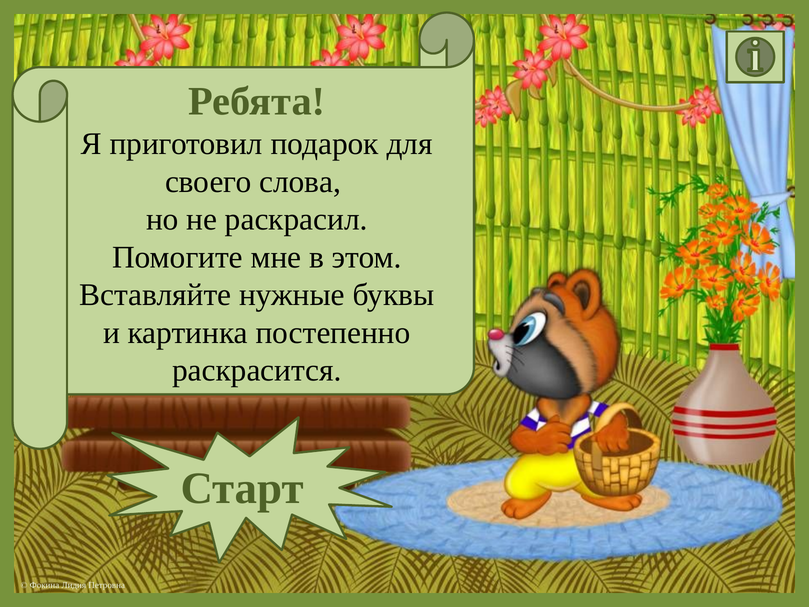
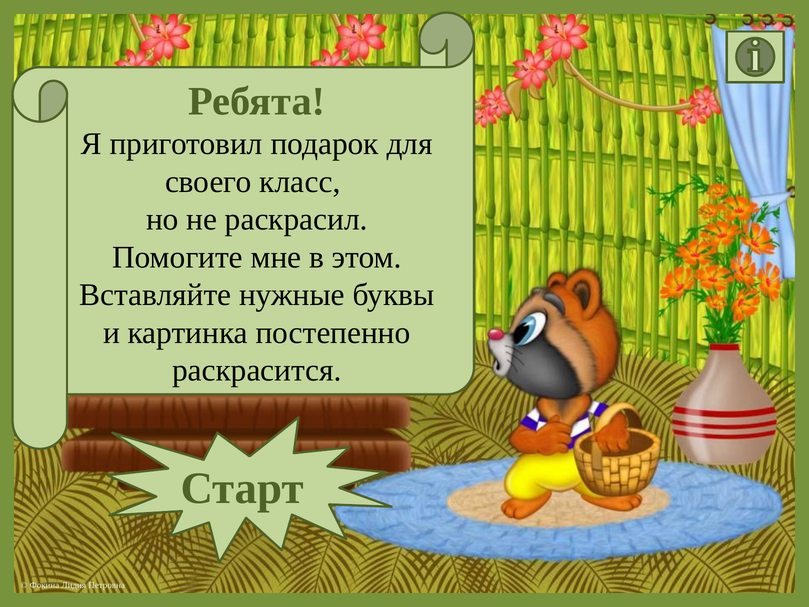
слова: слова -> класс (300, 182)
